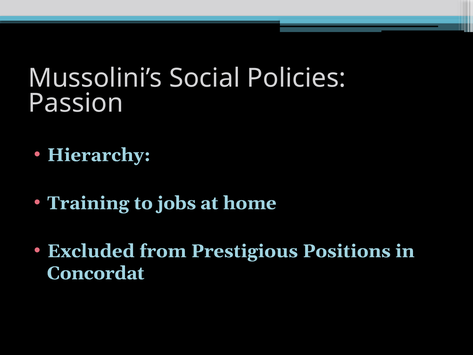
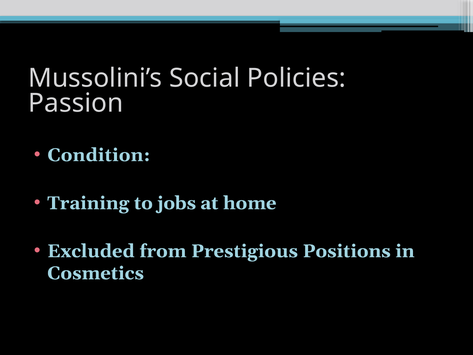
Hierarchy: Hierarchy -> Condition (99, 155)
Concordat: Concordat -> Cosmetics (96, 273)
